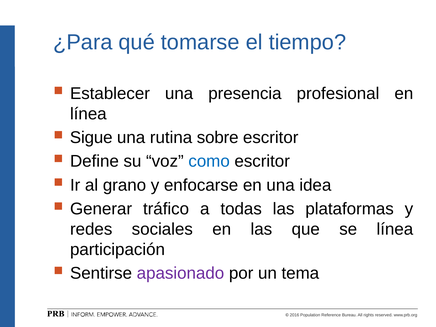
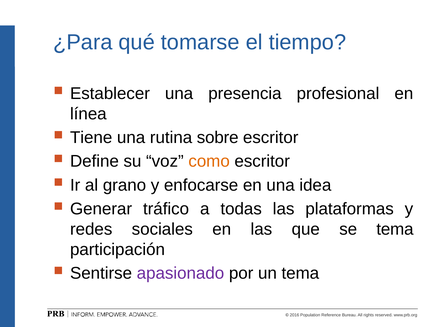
Sigue: Sigue -> Tiene (91, 138)
como colour: blue -> orange (209, 161)
se línea: línea -> tema (395, 229)
